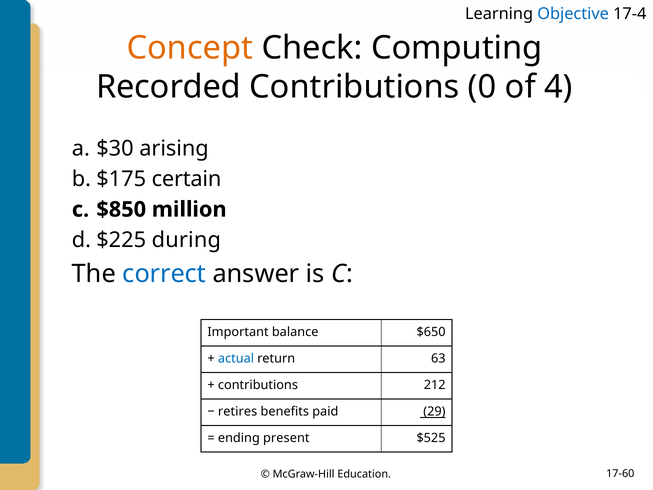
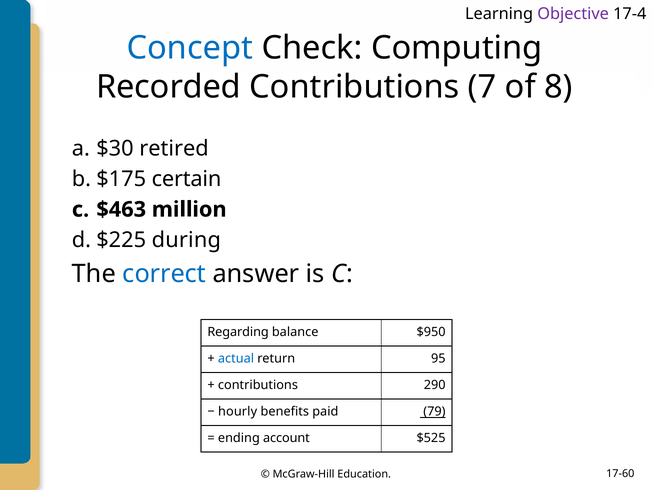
Objective colour: blue -> purple (573, 14)
Concept colour: orange -> blue (190, 48)
0: 0 -> 7 (482, 87)
4: 4 -> 8 (559, 87)
arising: arising -> retired (174, 148)
$850: $850 -> $463 (121, 209)
Important: Important -> Regarding (238, 332)
$650: $650 -> $950 (431, 332)
63: 63 -> 95 (438, 358)
212: 212 -> 290 (435, 385)
retires: retires -> hourly (238, 411)
29: 29 -> 79 (434, 411)
present: present -> account (286, 438)
